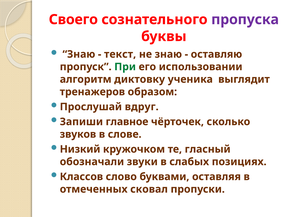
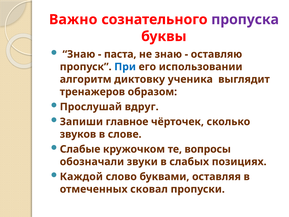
Своего: Своего -> Важно (73, 20)
текст: текст -> паста (120, 54)
При colour: green -> blue (125, 67)
Низкий: Низкий -> Слабые (80, 149)
гласный: гласный -> вопросы (208, 149)
Классов: Классов -> Каждой (81, 176)
